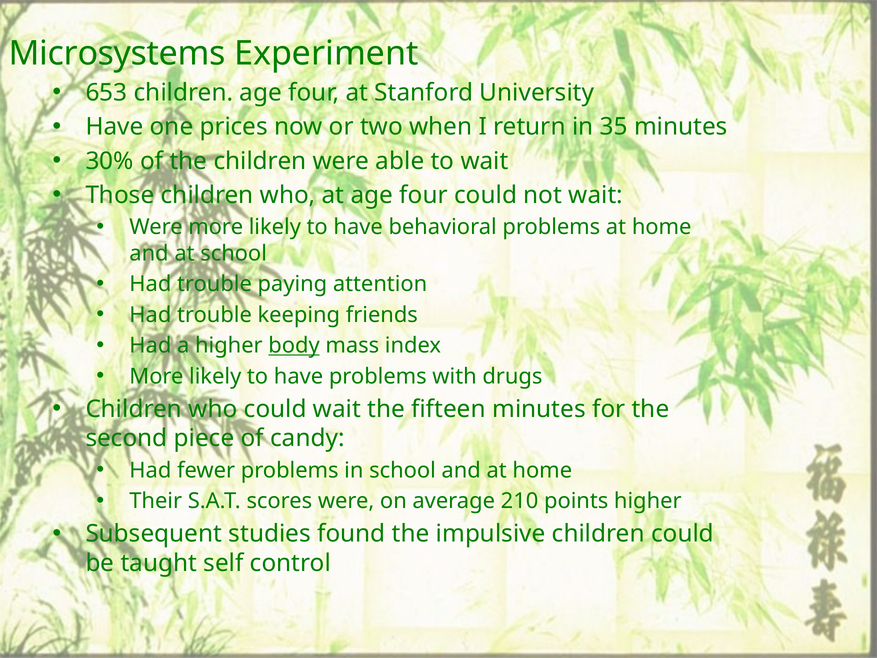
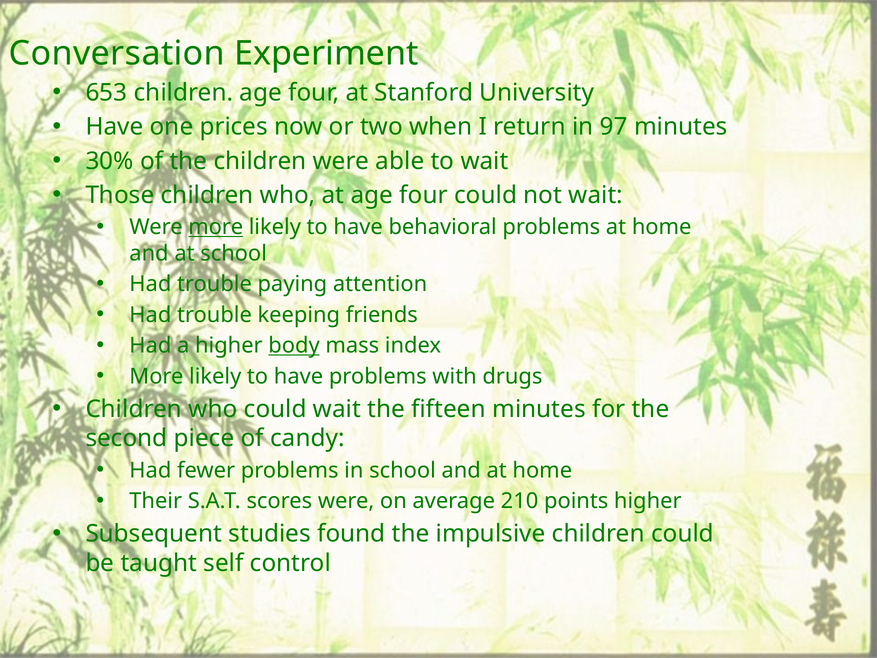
Microsystems: Microsystems -> Conversation (117, 53)
35: 35 -> 97 (614, 127)
more underline: none -> present (216, 227)
